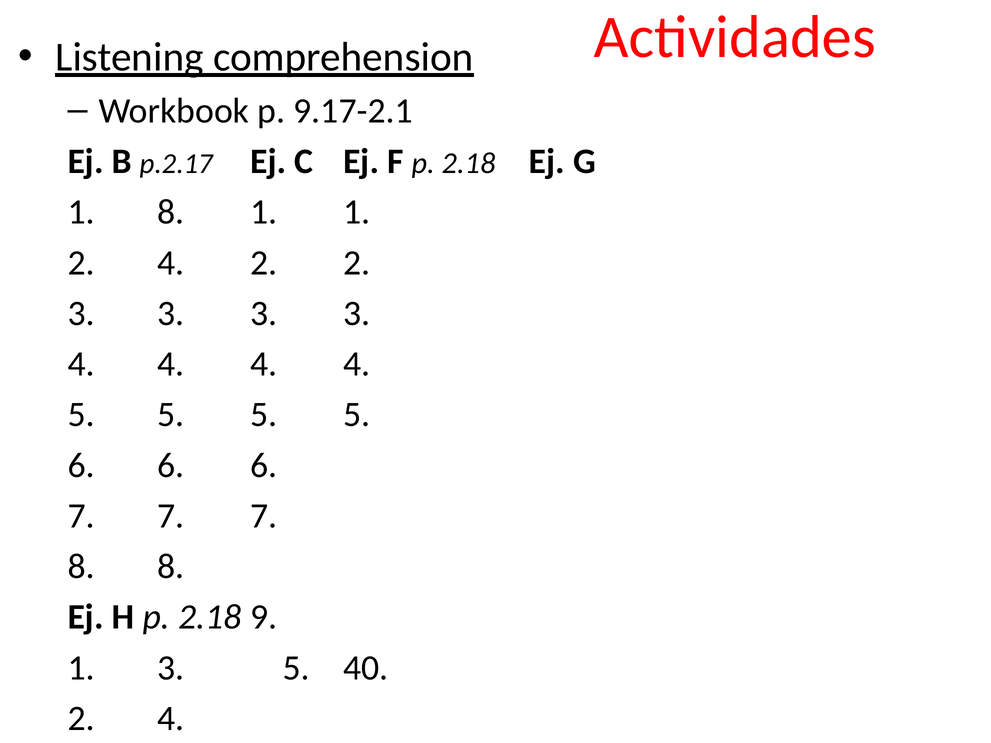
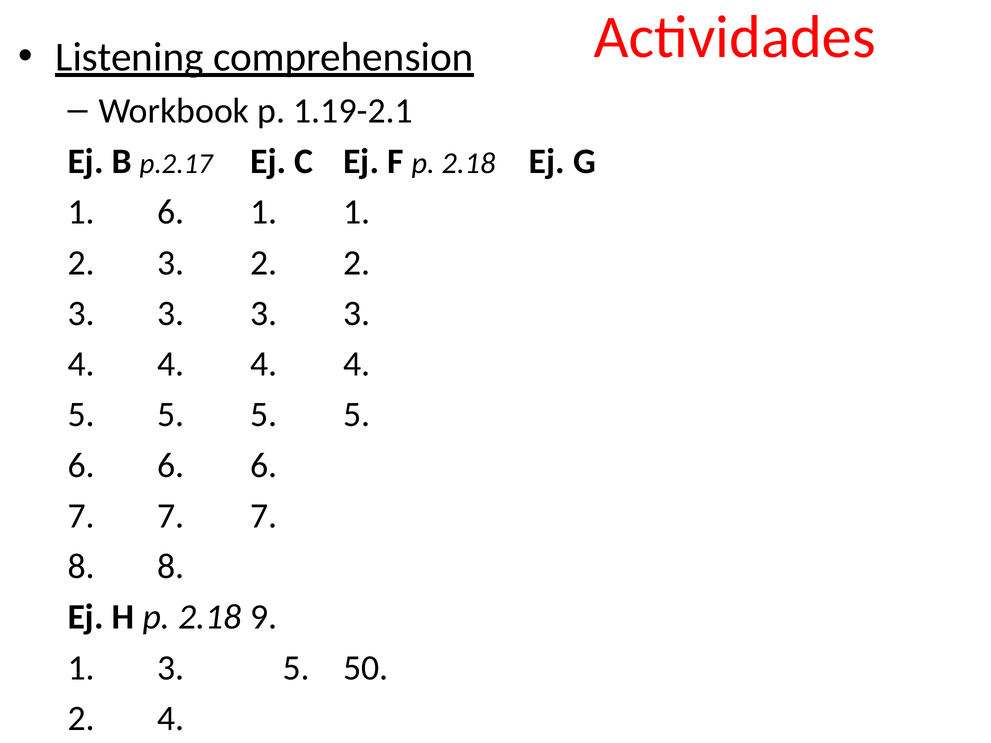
9.17-2.1: 9.17-2.1 -> 1.19-2.1 (353, 111)
1 8: 8 -> 6 (171, 212)
4: 4 -> 3 (171, 263)
40: 40 -> 50 (366, 668)
